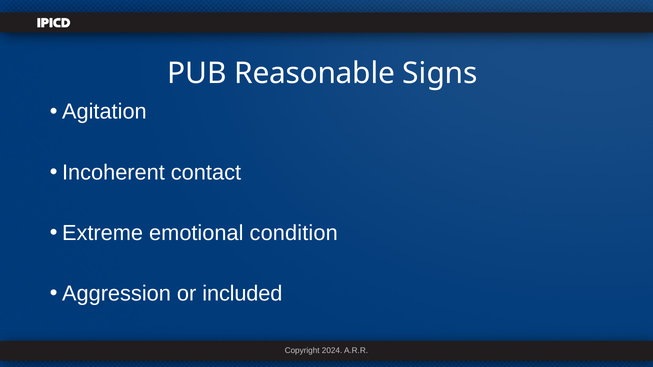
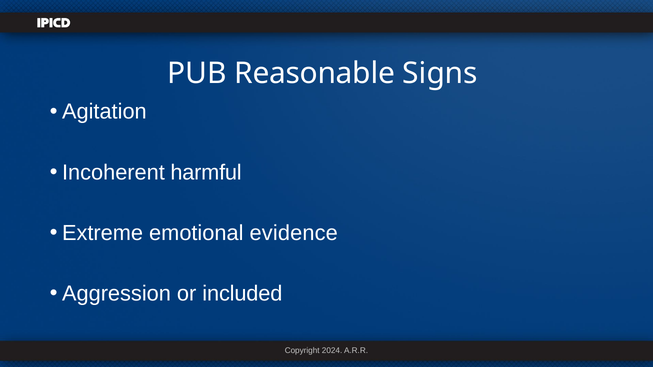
contact: contact -> harmful (206, 173)
condition: condition -> evidence (294, 233)
